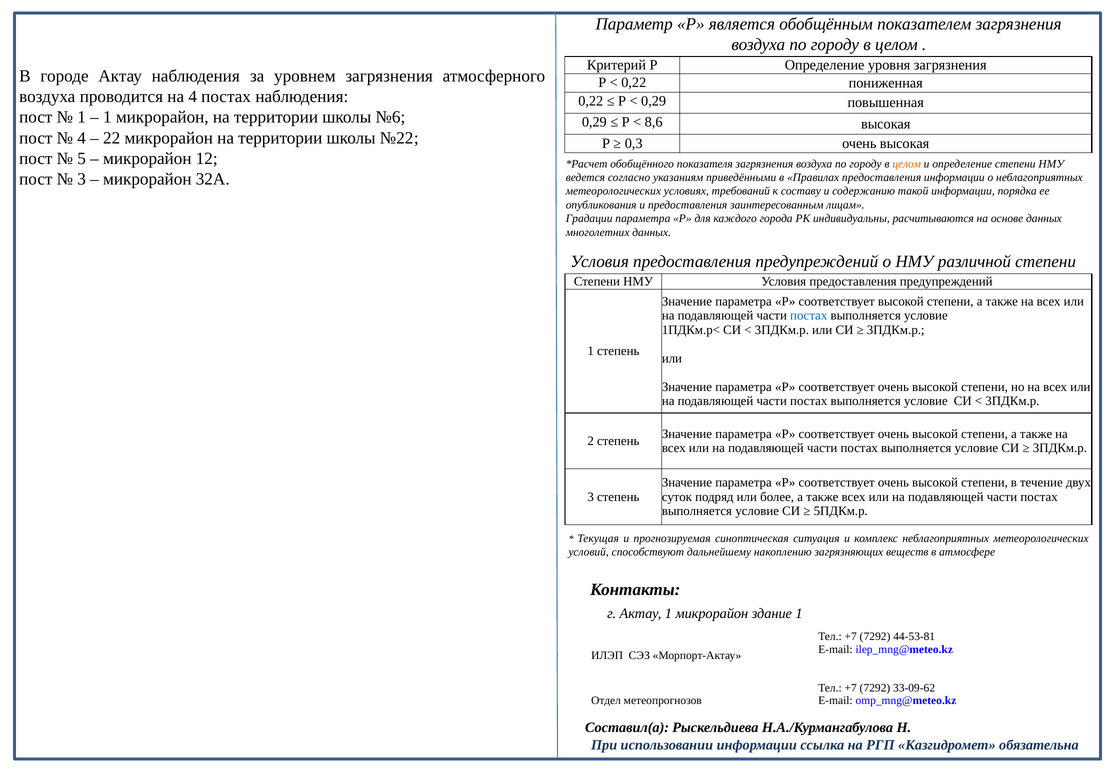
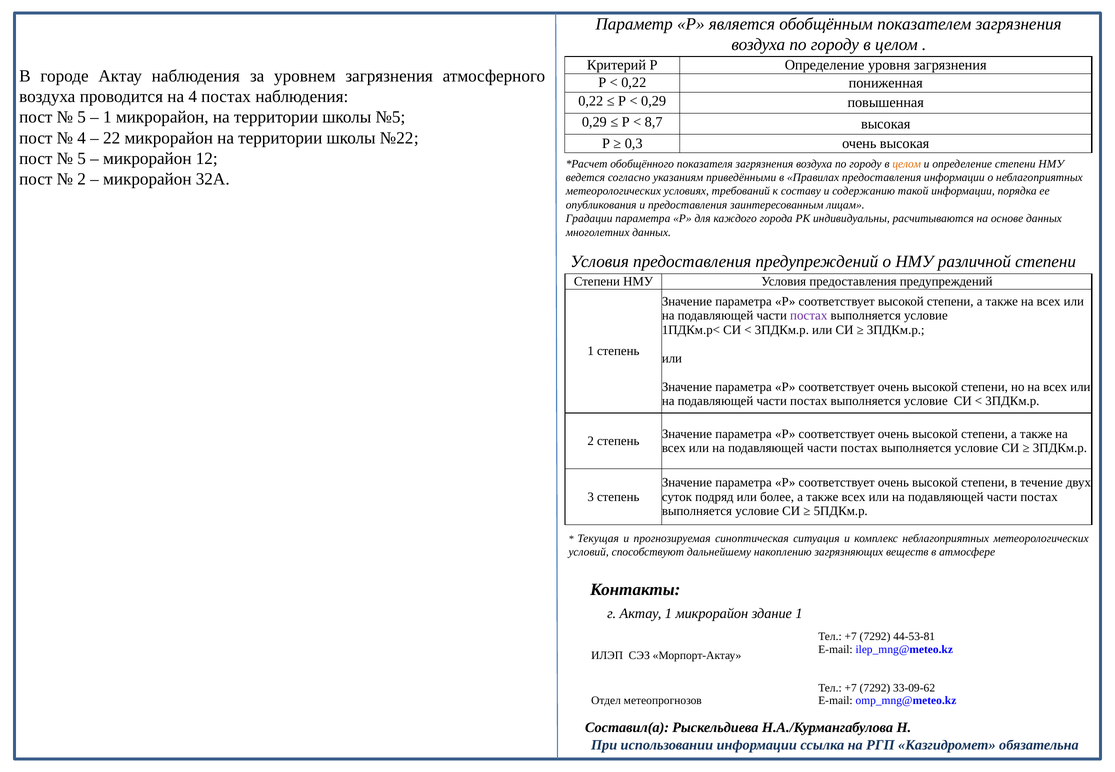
1: 1 -> 5 (82, 117)
№6: №6 -> №5 (390, 117)
8,6: 8,6 -> 8,7 (654, 122)
3: 3 -> 2 (82, 179)
постах colour: blue -> purple (809, 316)
